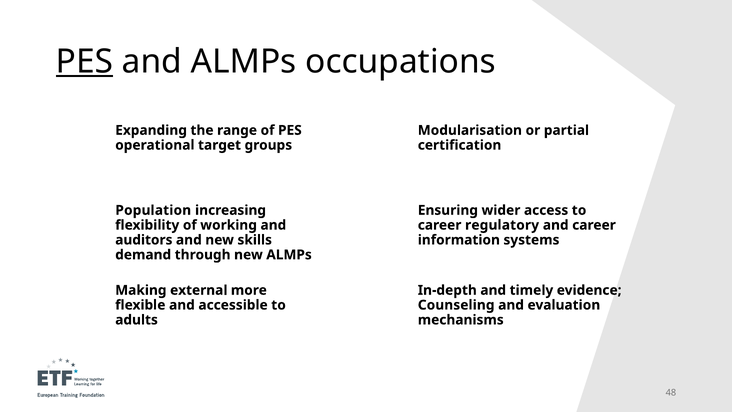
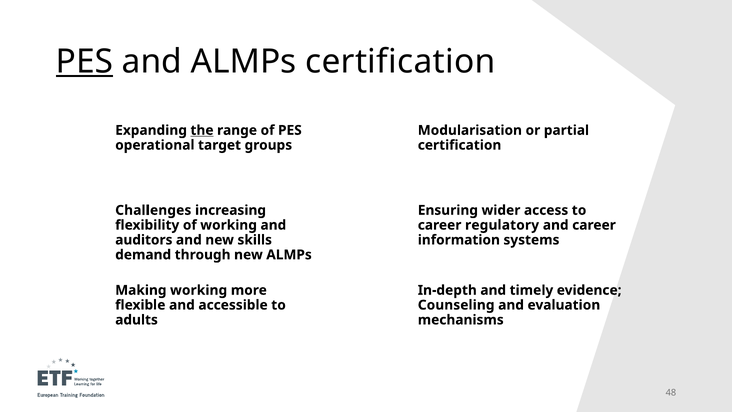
ALMPs occupations: occupations -> certification (400, 61)
the underline: none -> present (202, 130)
Population: Population -> Challenges (153, 210)
Making external: external -> working (199, 290)
